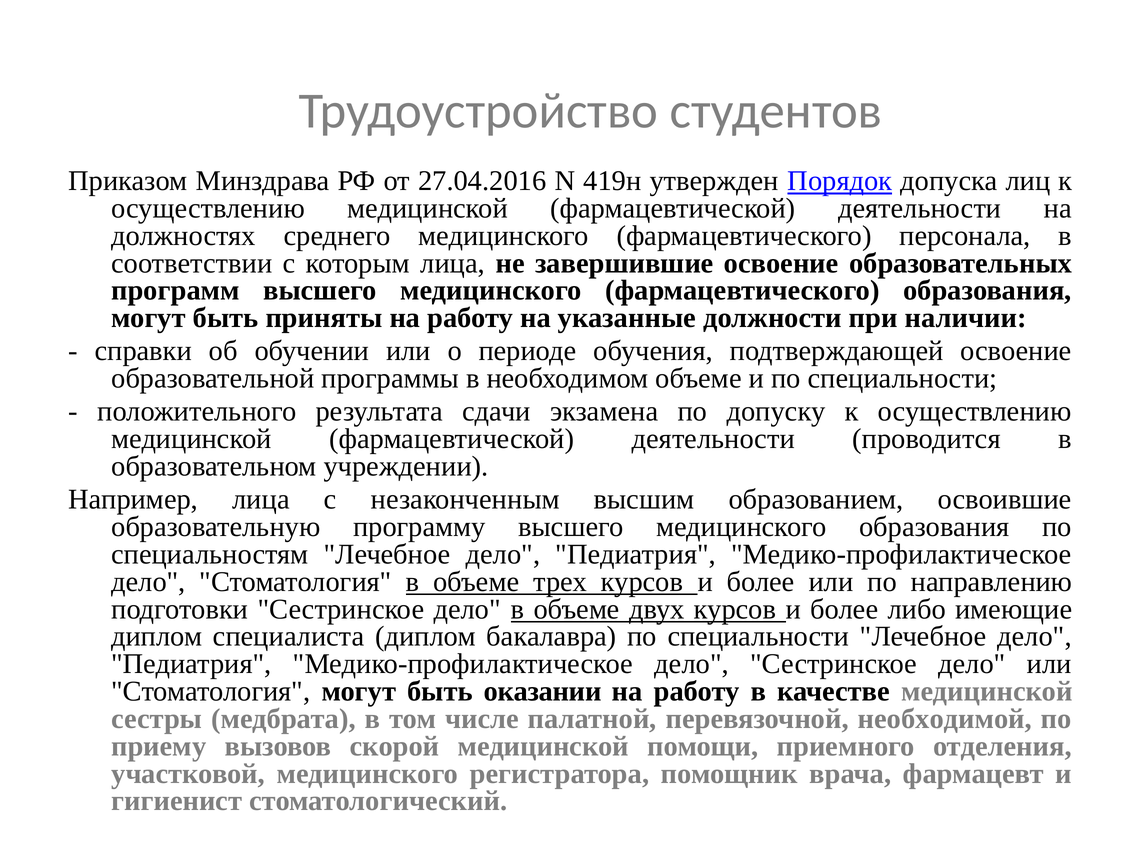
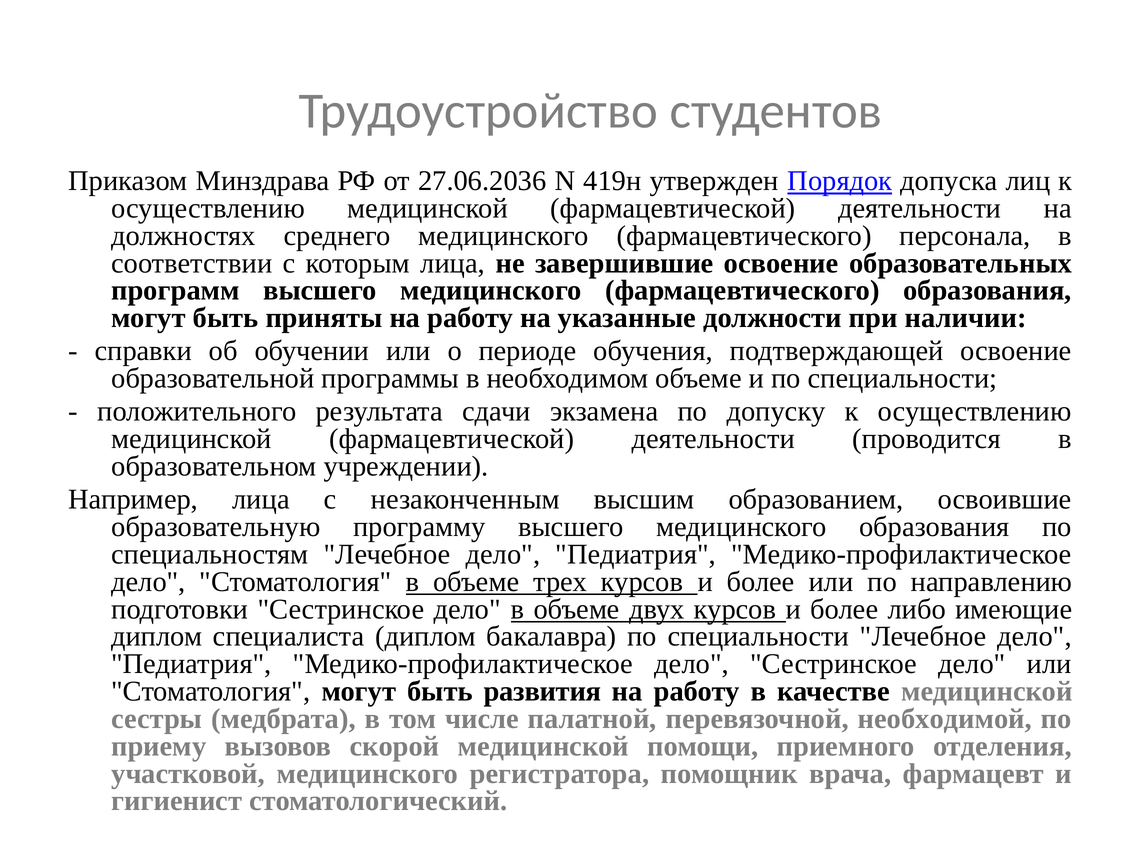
27.04.2016: 27.04.2016 -> 27.06.2036 (482, 181)
оказании: оказании -> развития (543, 691)
